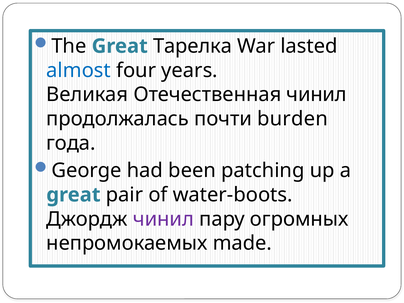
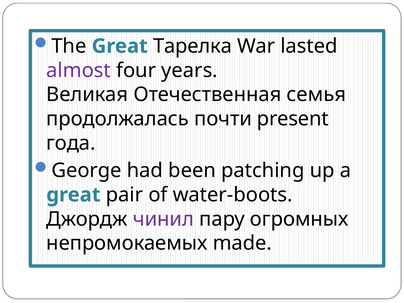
almost colour: blue -> purple (79, 70)
Отечественная чинил: чинил -> семья (316, 95)
burden: burden -> present (293, 119)
